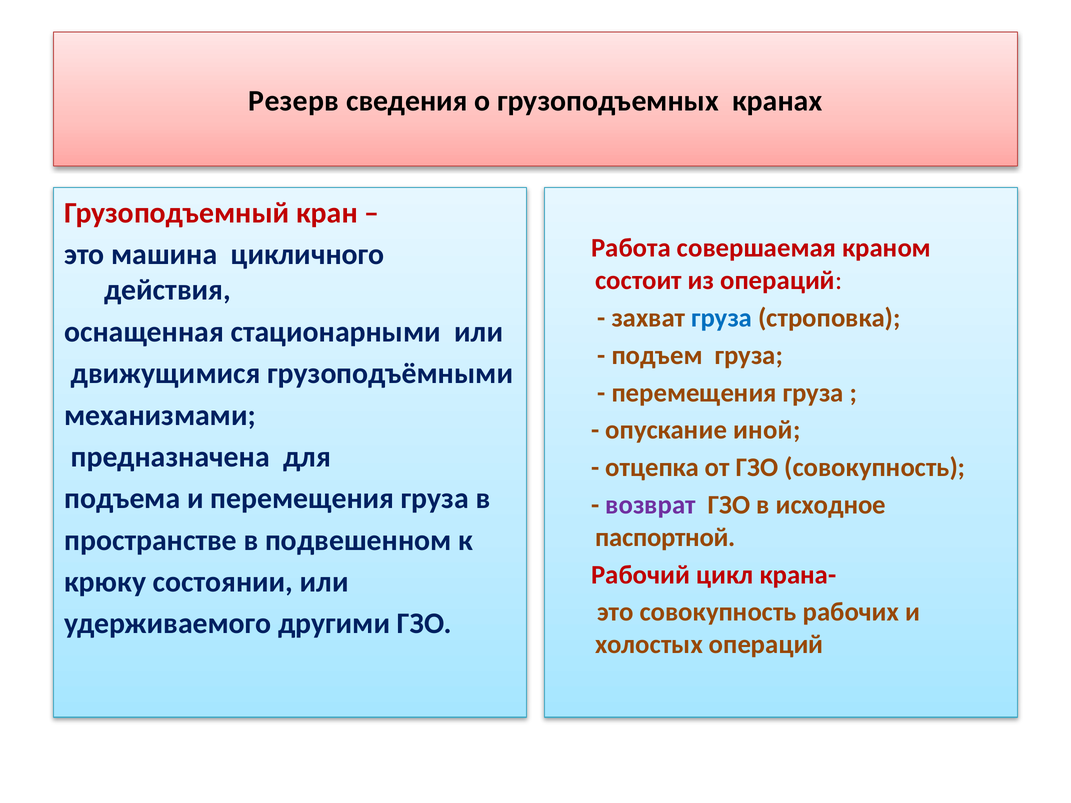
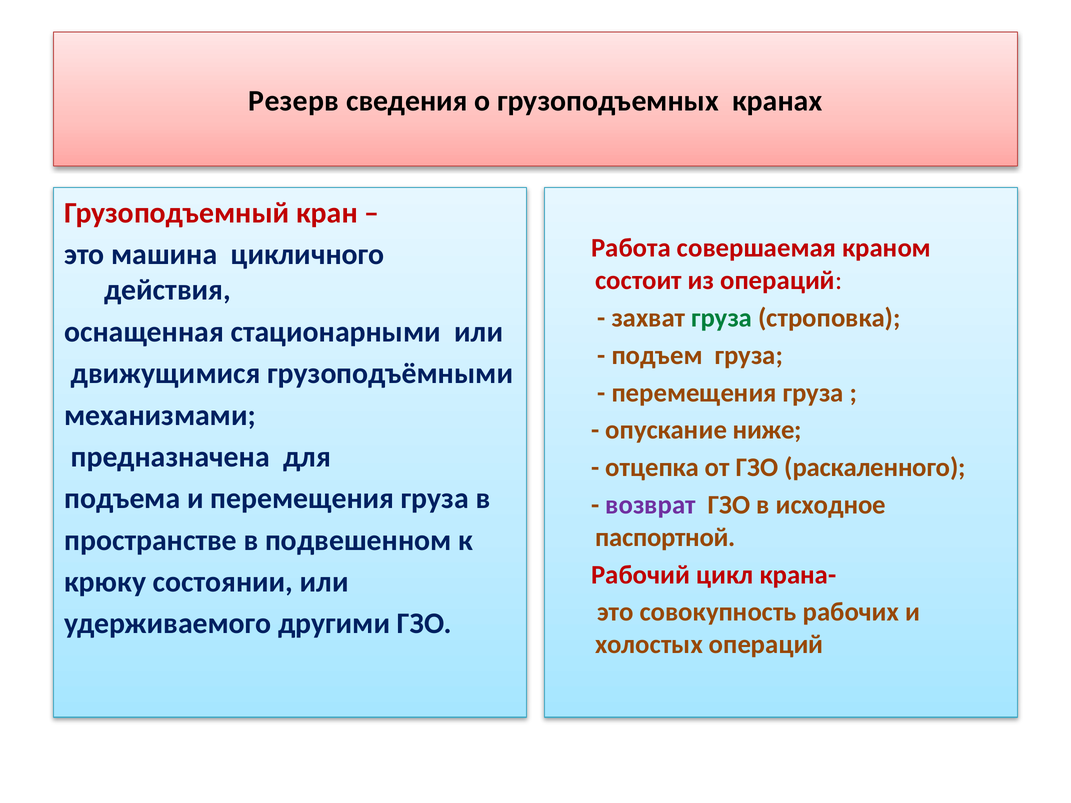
груза colour: blue -> green (722, 318)
иной: иной -> ниже (767, 430)
ГЗО совокупность: совокупность -> раскаленного (875, 468)
